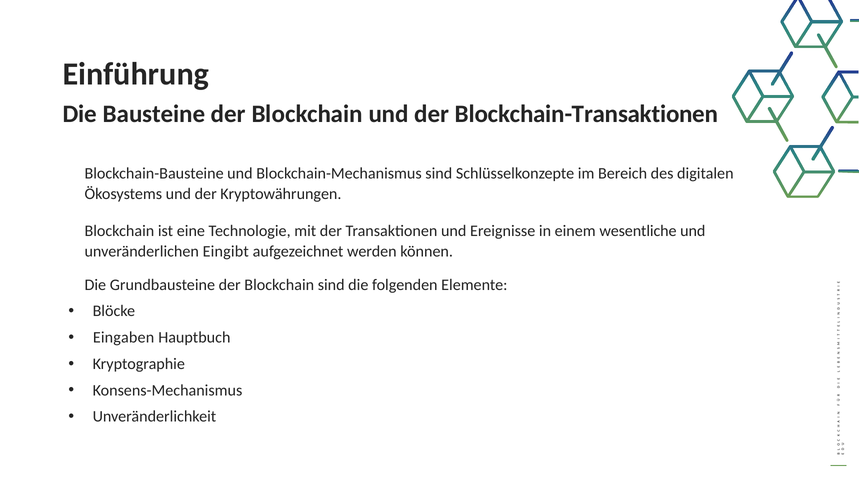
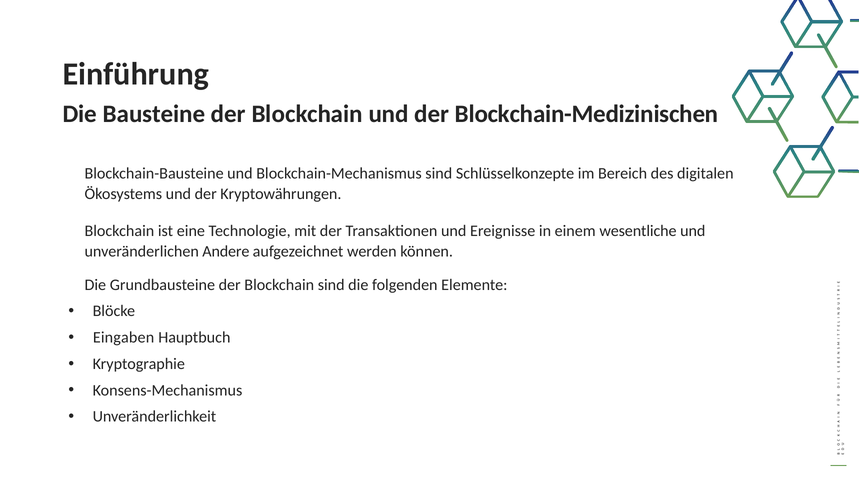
Blockchain-Transaktionen: Blockchain-Transaktionen -> Blockchain-Medizinischen (587, 114)
Eingibt: Eingibt -> Andere (226, 252)
